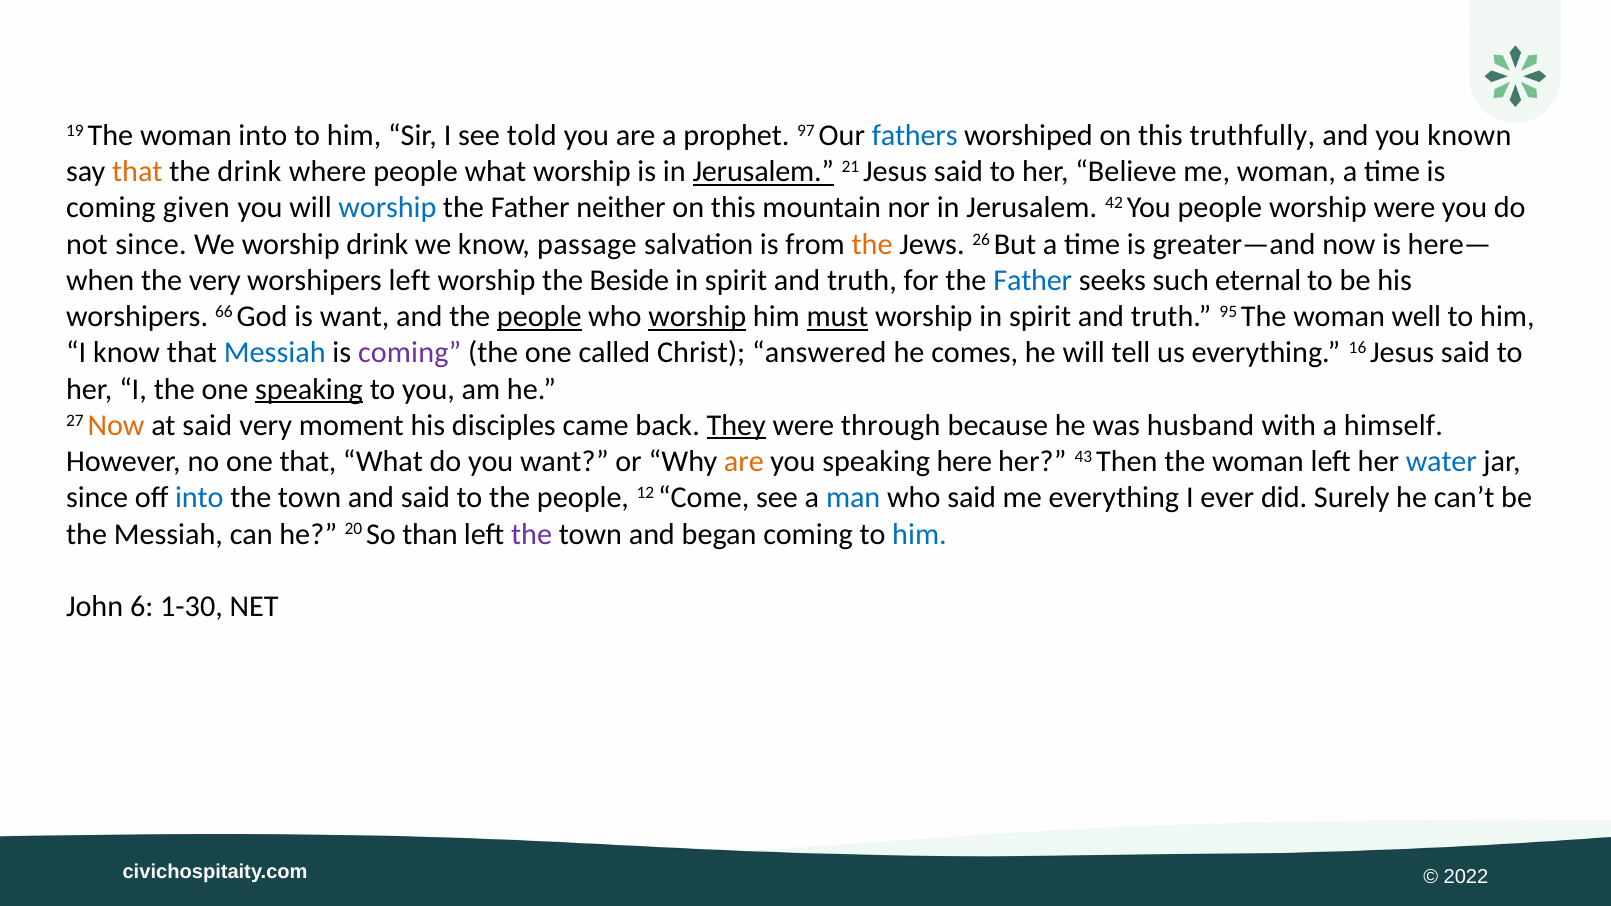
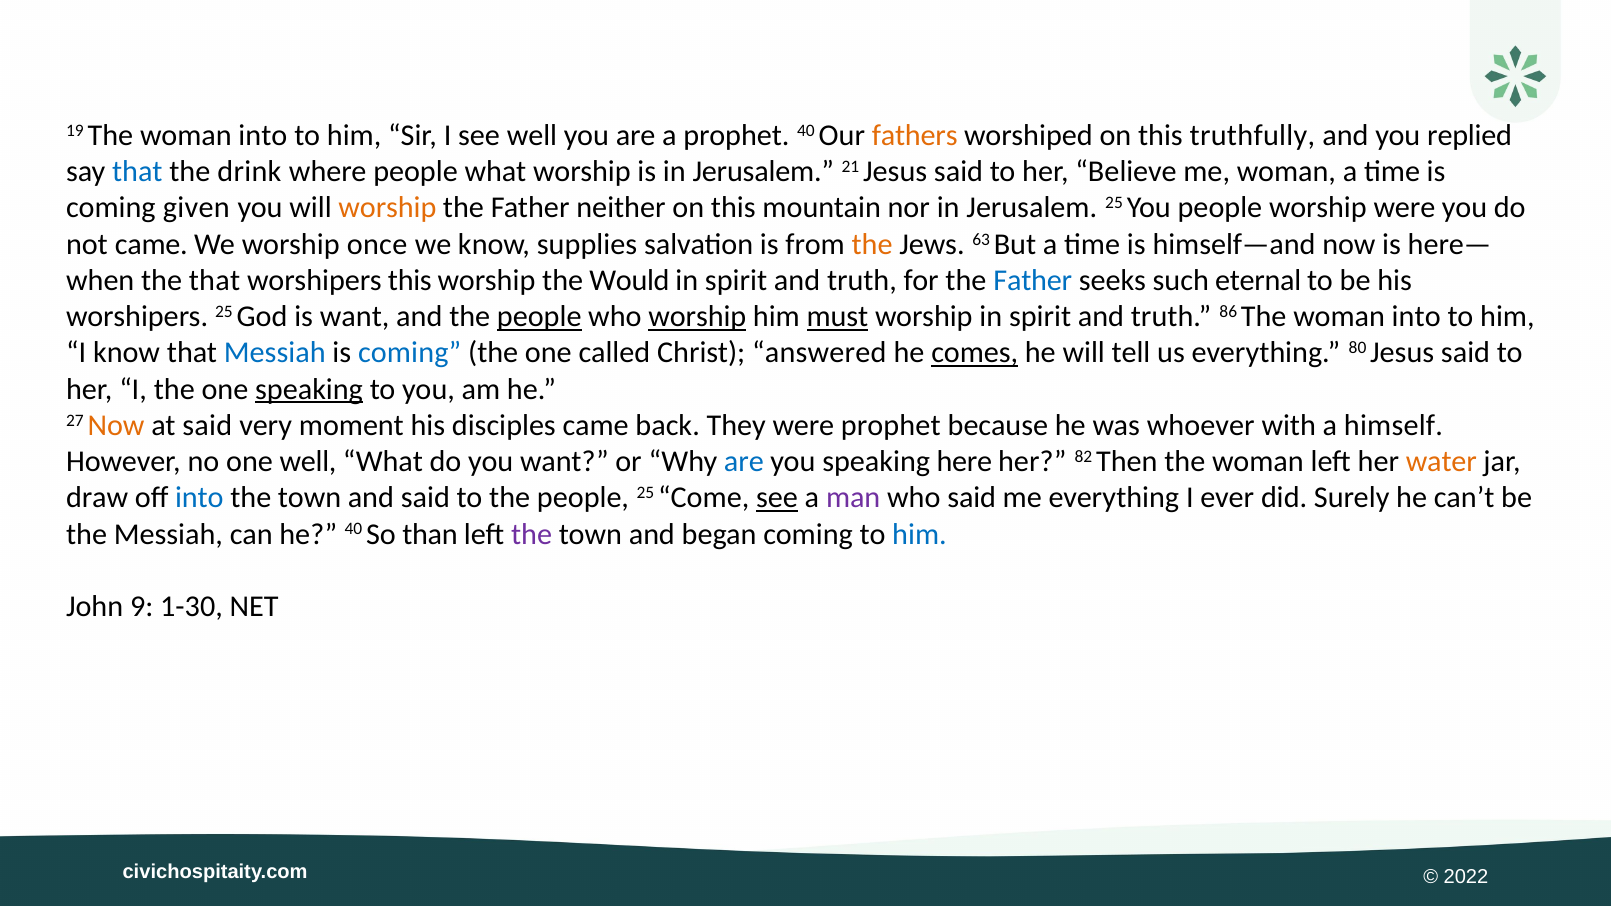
see told: told -> well (532, 135)
prophet 97: 97 -> 40 (806, 131)
fathers colour: blue -> orange (915, 135)
known: known -> replied (1470, 135)
that colour: orange -> blue (137, 172)
Jerusalem underline: present -> none (763, 172)
worship colour: blue -> orange (387, 208)
Jerusalem 42: 42 -> 25 (1114, 203)
not since: since -> came (151, 244)
worship drink: drink -> once (377, 244)
passage: passage -> supplies (587, 244)
26: 26 -> 63 (981, 239)
greater—and: greater—and -> himself—and (1234, 244)
the very: very -> that (214, 280)
worshipers left: left -> this (410, 280)
Beside: Beside -> Would (629, 280)
worshipers 66: 66 -> 25 (224, 312)
95: 95 -> 86 (1228, 312)
well: well -> into (1416, 317)
coming colour: purple -> blue (410, 353)
comes underline: none -> present (975, 353)
16: 16 -> 80 (1358, 348)
They underline: present -> none (736, 425)
were through: through -> prophet (891, 425)
husband: husband -> whoever (1201, 425)
one that: that -> well (308, 462)
are colour: orange -> blue (744, 462)
43: 43 -> 82 (1083, 457)
water colour: blue -> orange (1441, 462)
since: since -> draw (97, 498)
people 12: 12 -> 25 (645, 493)
see underline: none -> present (777, 498)
man colour: blue -> purple (853, 498)
he 20: 20 -> 40 (353, 529)
6: 6 -> 9 (142, 607)
